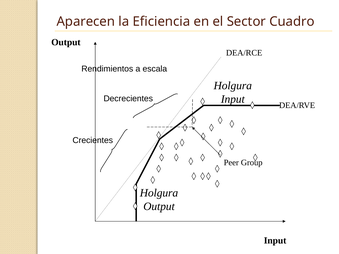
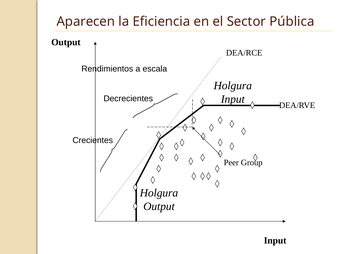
Cuadro: Cuadro -> Pública (292, 22)
